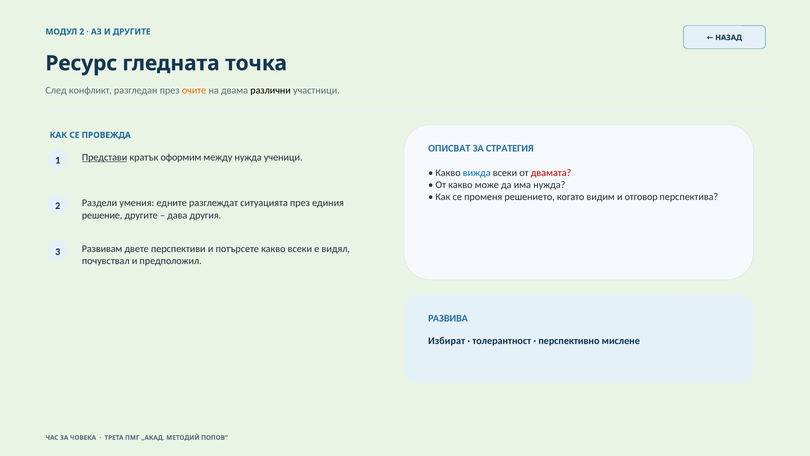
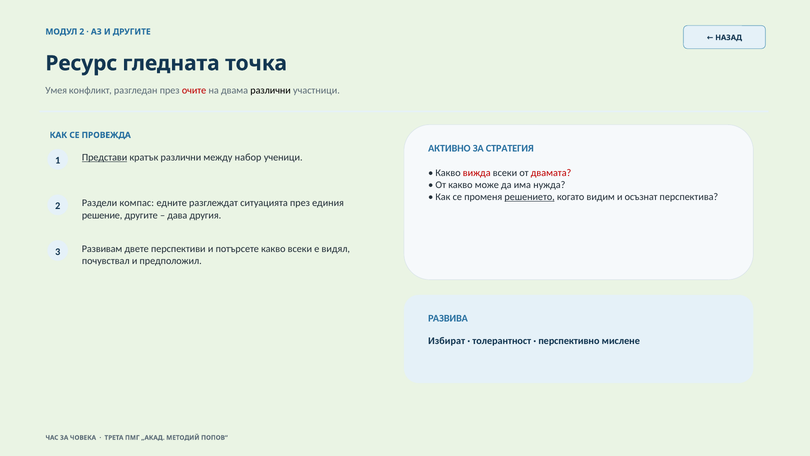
След: След -> Умея (56, 91)
очите colour: orange -> red (194, 91)
ОПИСВАТ: ОПИСВАТ -> АКТИВНО (449, 148)
кратък оформим: оформим -> различни (181, 157)
между нужда: нужда -> набор (248, 157)
вижда colour: blue -> red (477, 173)
решението underline: none -> present (530, 197)
отговор: отговор -> осъзнат (641, 197)
умения: умения -> компас (137, 203)
